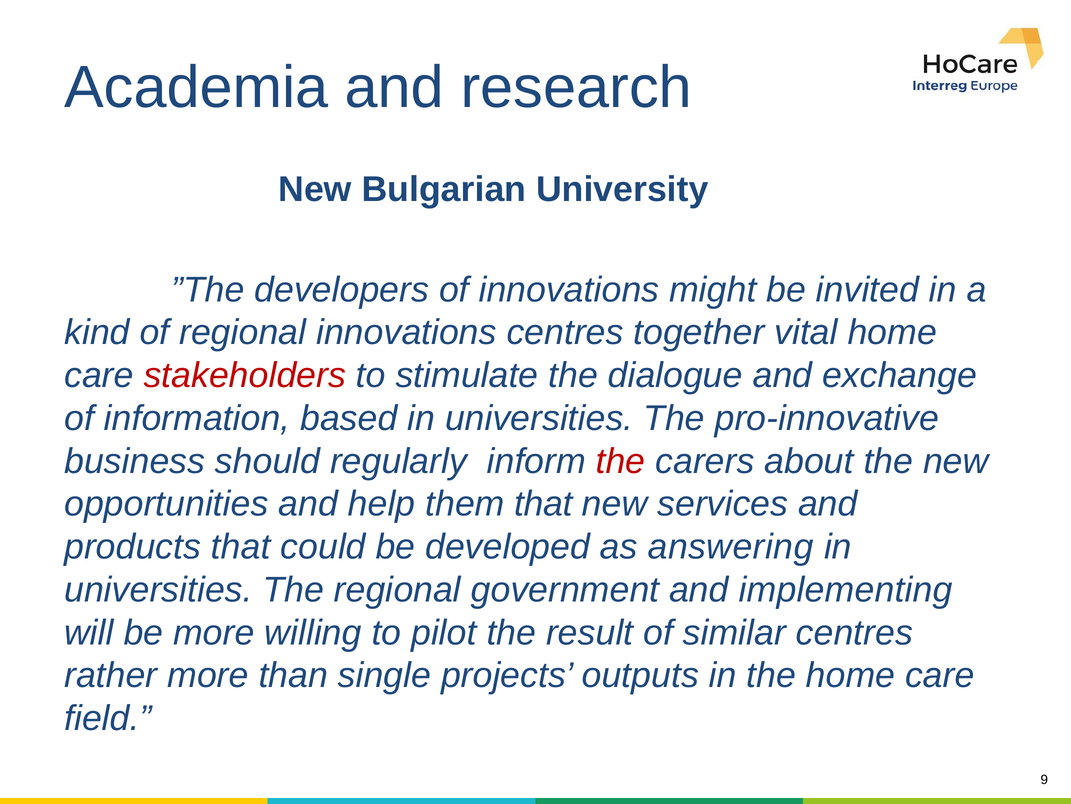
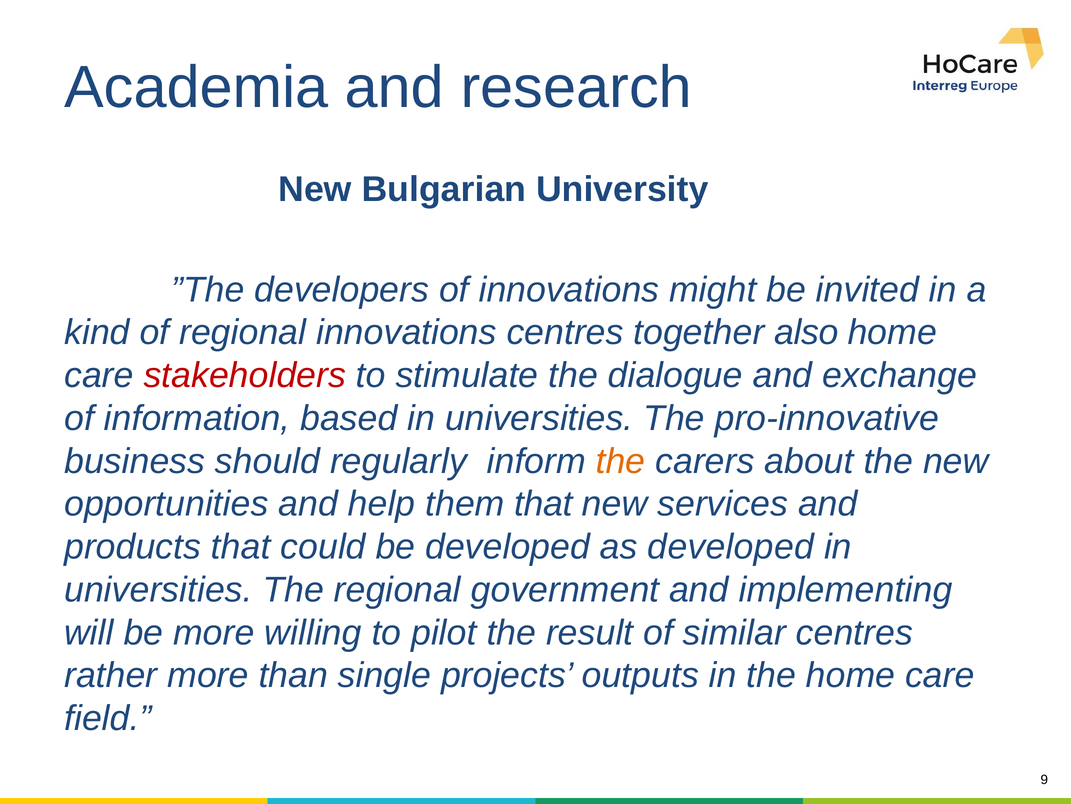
vital: vital -> also (806, 332)
the colour: red -> orange (621, 461)
as answering: answering -> developed (731, 546)
